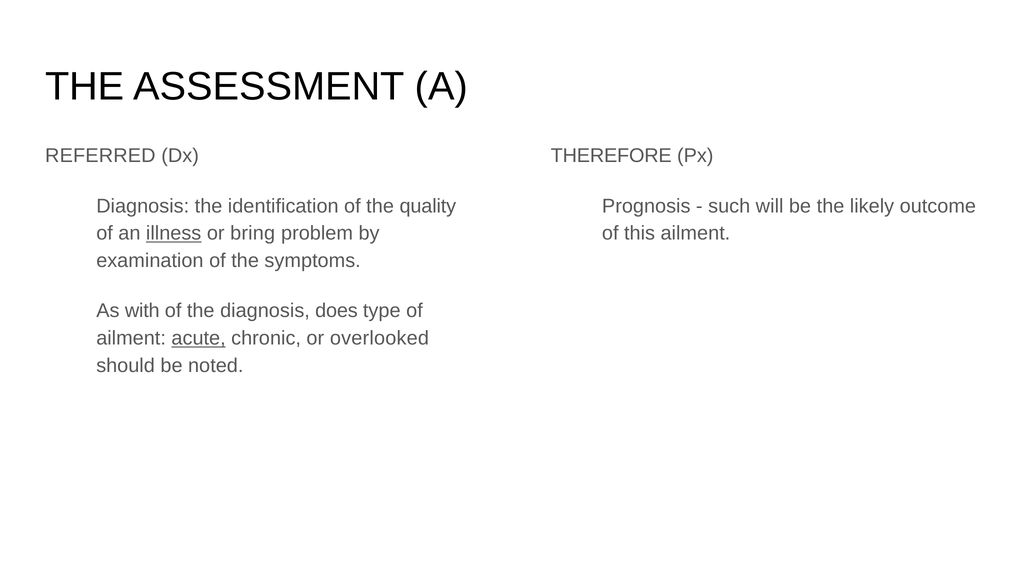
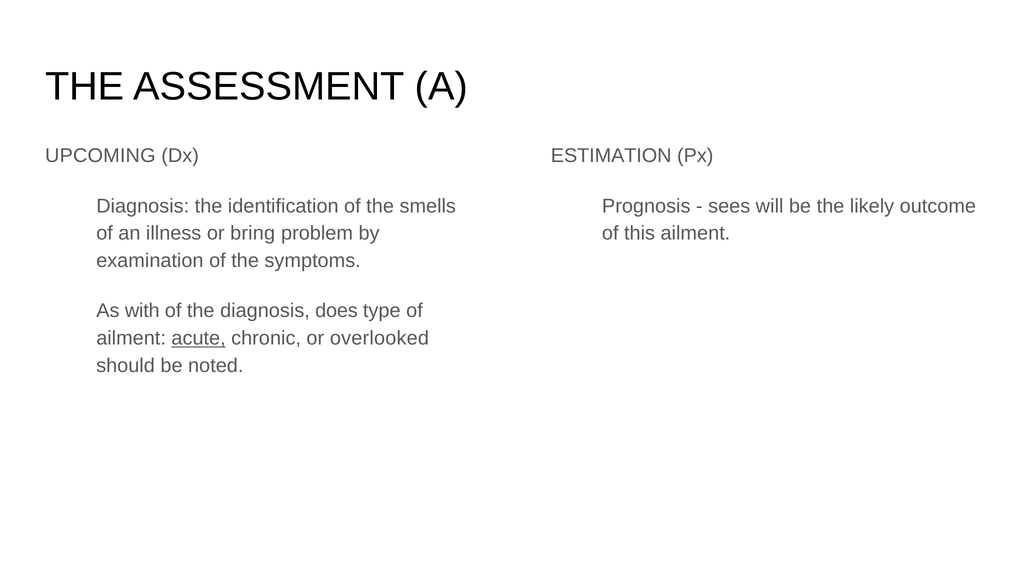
REFERRED: REFERRED -> UPCOMING (100, 156)
THEREFORE: THEREFORE -> ESTIMATION (611, 156)
quality: quality -> smells (428, 206)
such: such -> sees (729, 206)
illness underline: present -> none (174, 234)
